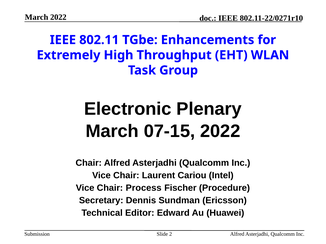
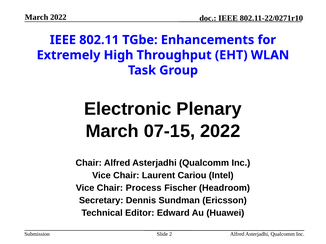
Procedure: Procedure -> Headroom (224, 188)
